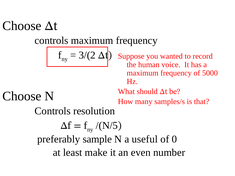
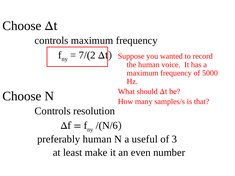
3/(2: 3/(2 -> 7/(2 (87, 55)
/(N/5: /(N/5 -> /(N/6 (107, 126)
sample: sample -> human (97, 139)
0: 0 -> 3 (174, 139)
